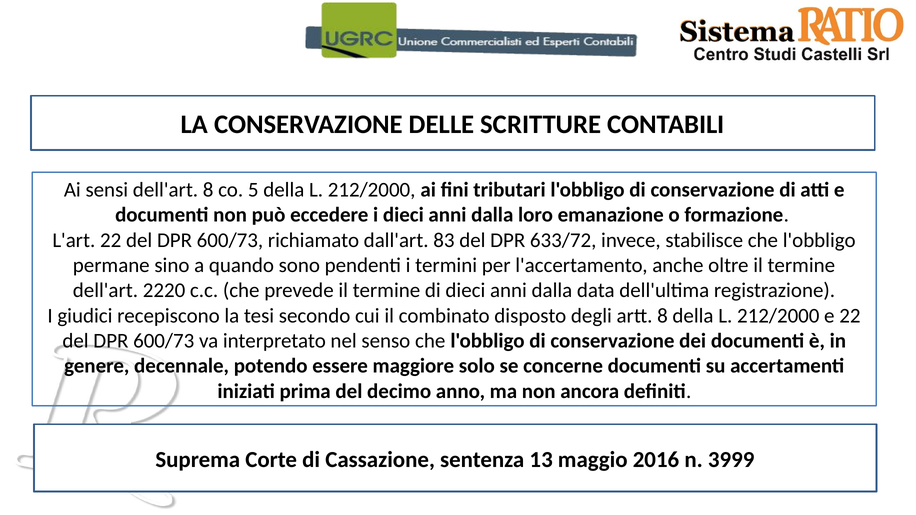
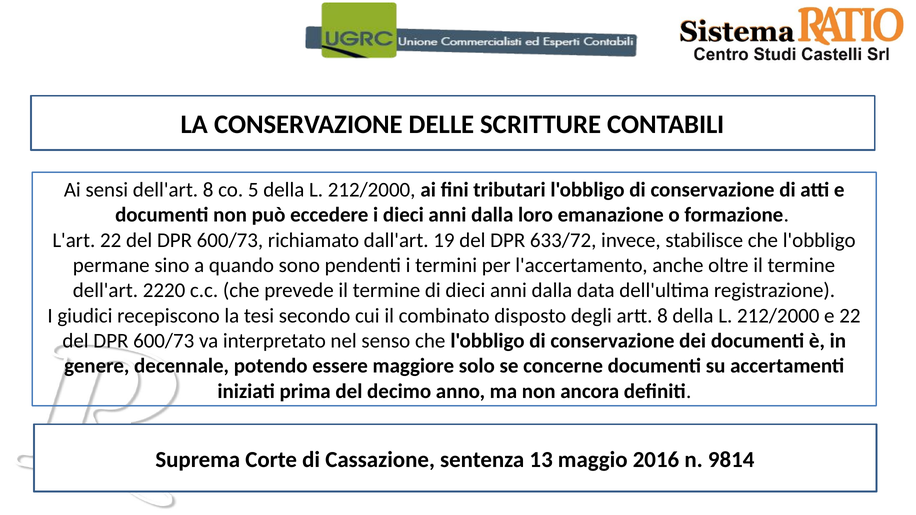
83: 83 -> 19 (444, 240)
3999: 3999 -> 9814 (731, 460)
